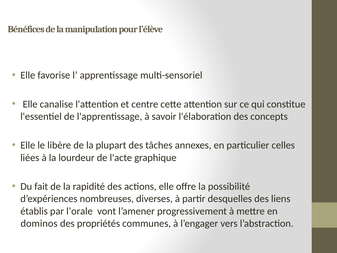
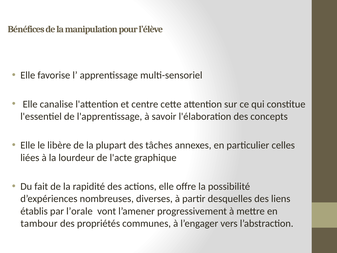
dominos: dominos -> tambour (39, 223)
